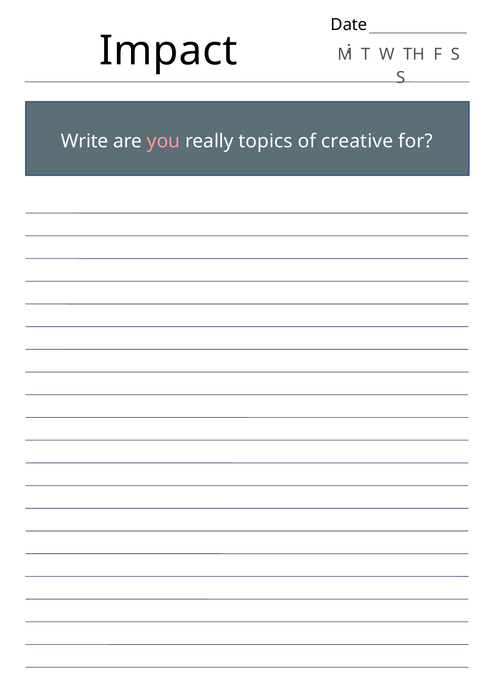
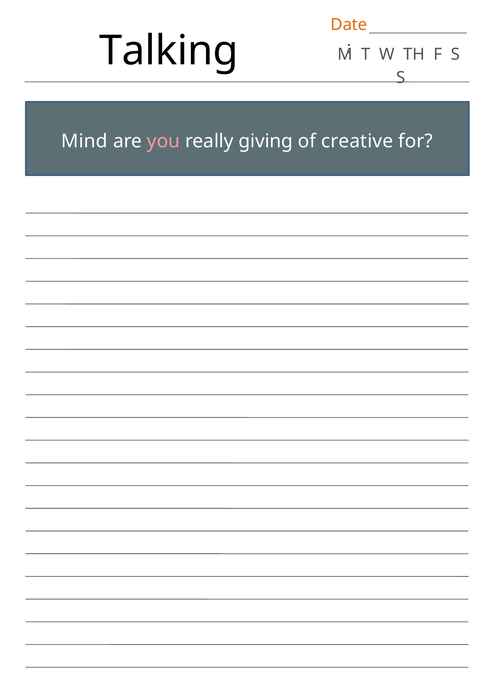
Date colour: black -> orange (349, 25)
Impact: Impact -> Talking (169, 51)
Write: Write -> Mind (84, 141)
topics: topics -> giving (266, 141)
